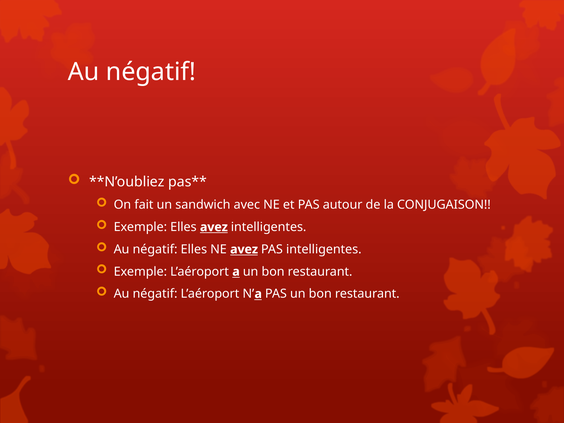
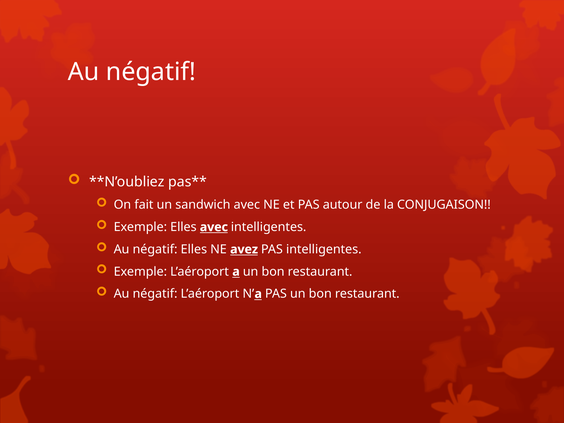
Elles avez: avez -> avec (214, 227)
